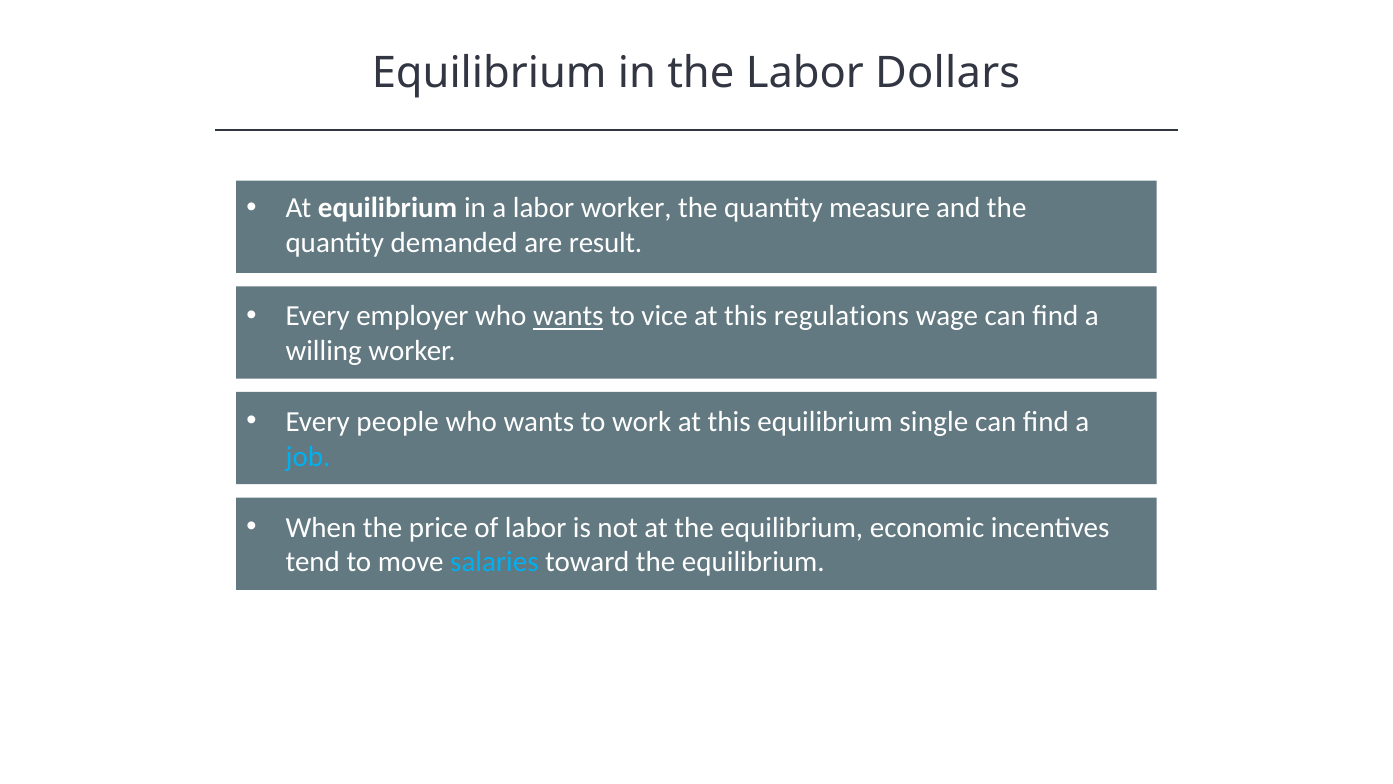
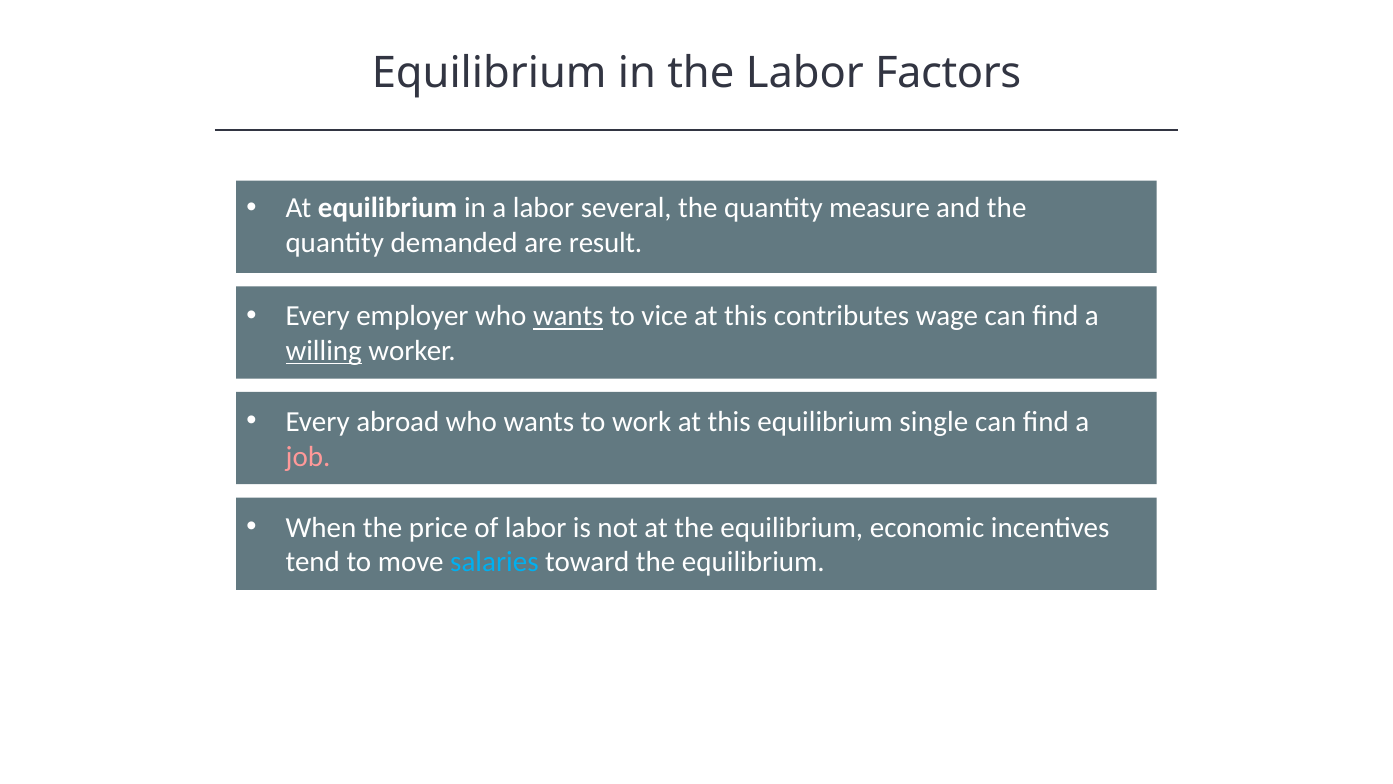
Dollars: Dollars -> Factors (948, 73)
labor worker: worker -> several (626, 208)
regulations: regulations -> contributes (841, 316)
willing underline: none -> present (324, 351)
people: people -> abroad (398, 422)
job colour: light blue -> pink (308, 456)
